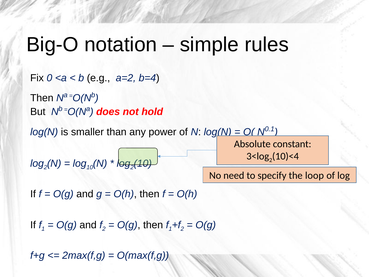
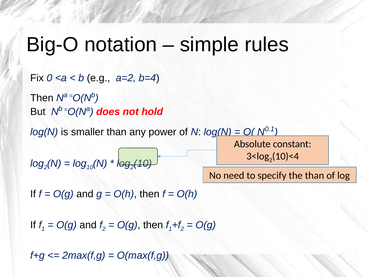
the loop: loop -> than (315, 175)
